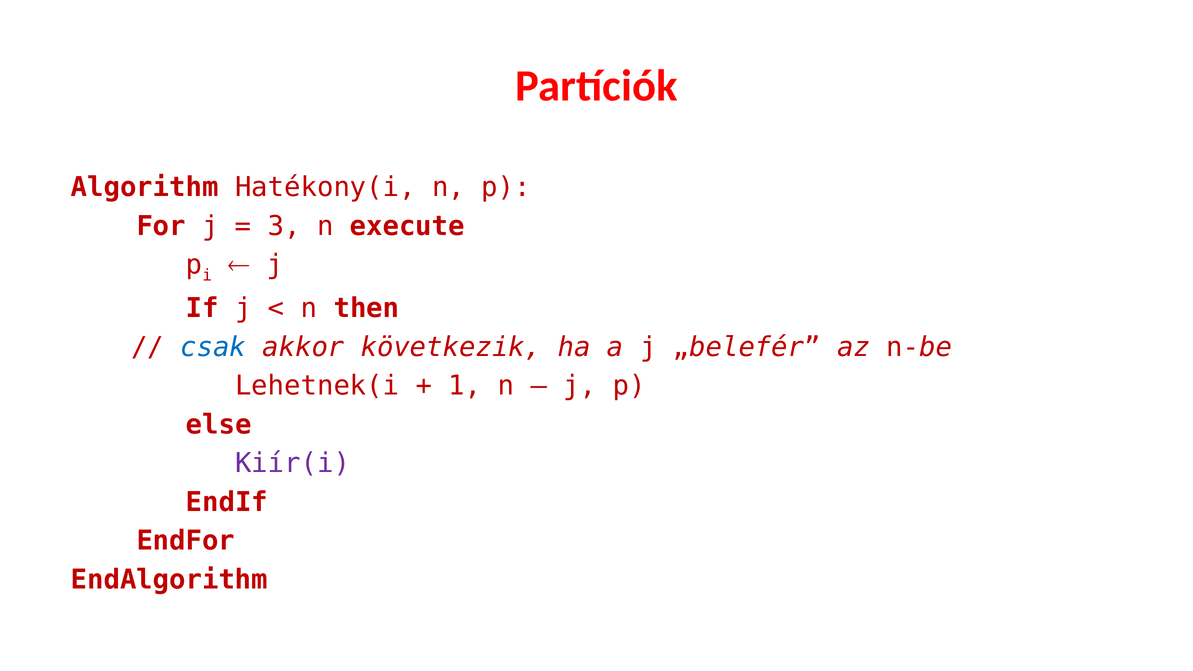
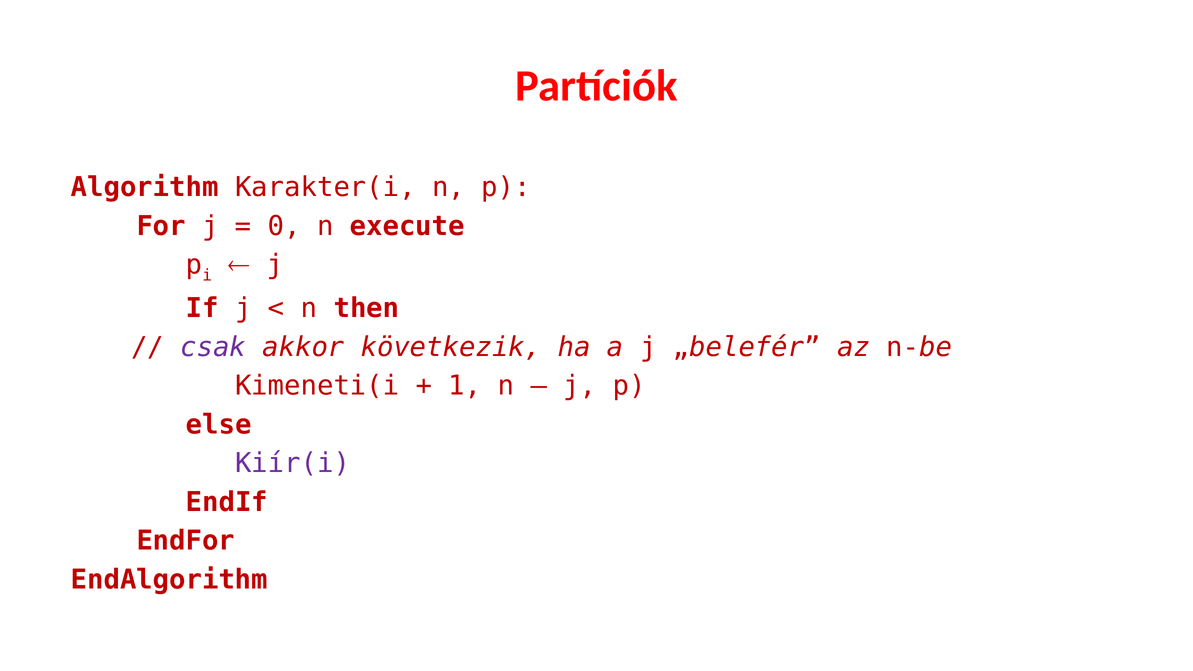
Hatékony(i: Hatékony(i -> Karakter(i (325, 187)
3: 3 -> 0 (284, 226)
csak colour: blue -> purple (213, 347)
Lehetnek(i: Lehetnek(i -> Kimeneti(i (317, 386)
